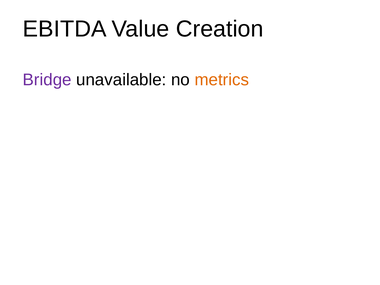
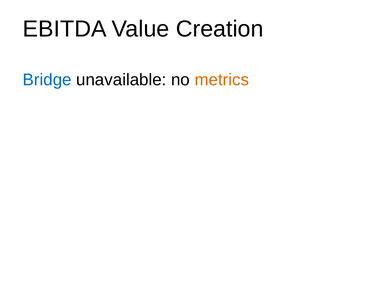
Bridge colour: purple -> blue (47, 80)
